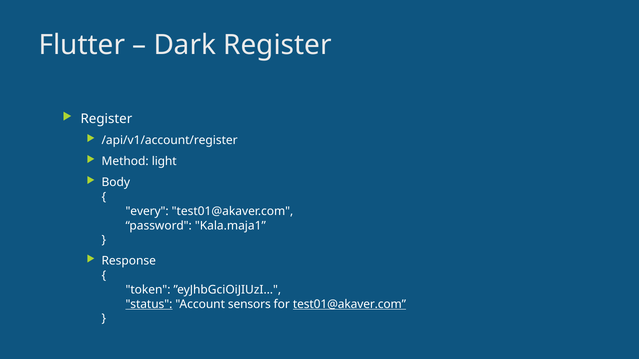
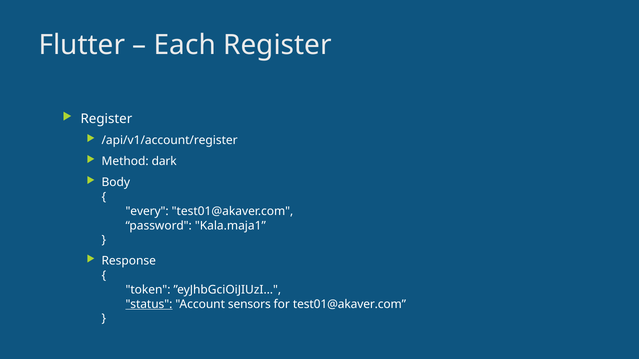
Dark: Dark -> Each (185, 45)
light: light -> dark (164, 162)
test01@akaver.com underline: present -> none (349, 304)
